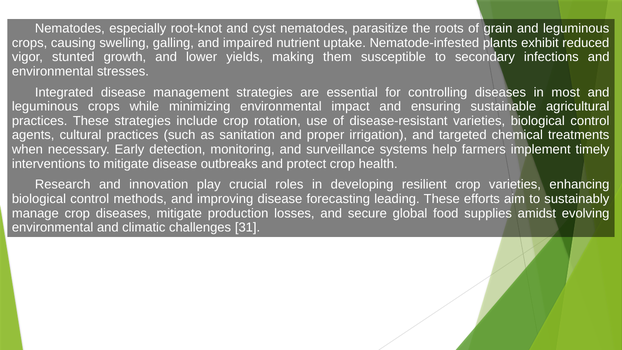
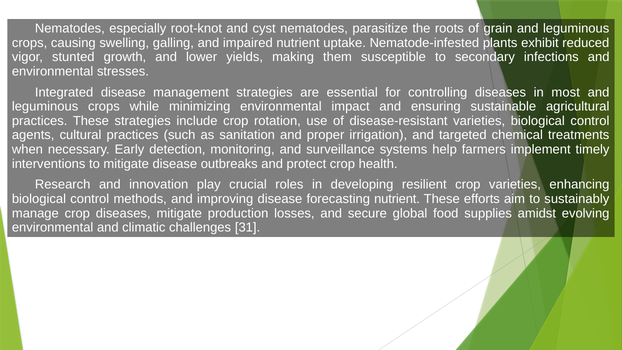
forecasting leading: leading -> nutrient (397, 199)
